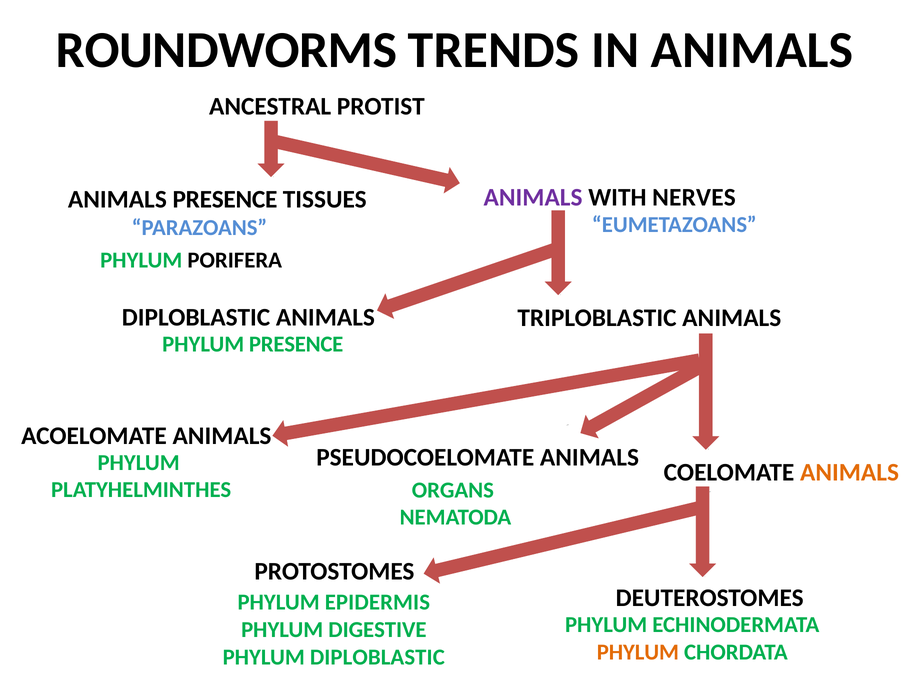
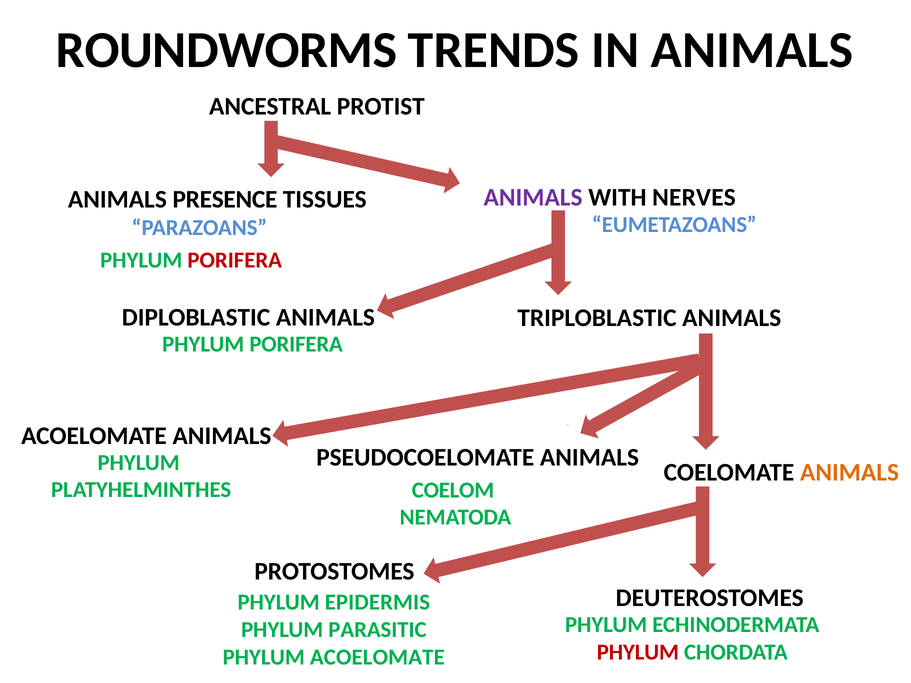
PORIFERA colour: black -> red (235, 260)
PRESENCE: PRESENCE -> PORIFERA (296, 344)
ORGANS: ORGANS -> COELOM (453, 490)
DIGESTIVE: DIGESTIVE -> PARASITIC (377, 630)
PHYLUM colour: orange -> red (638, 652)
PHYLUM DIPLOBLASTIC: DIPLOBLASTIC -> ACOELOMATE (377, 657)
